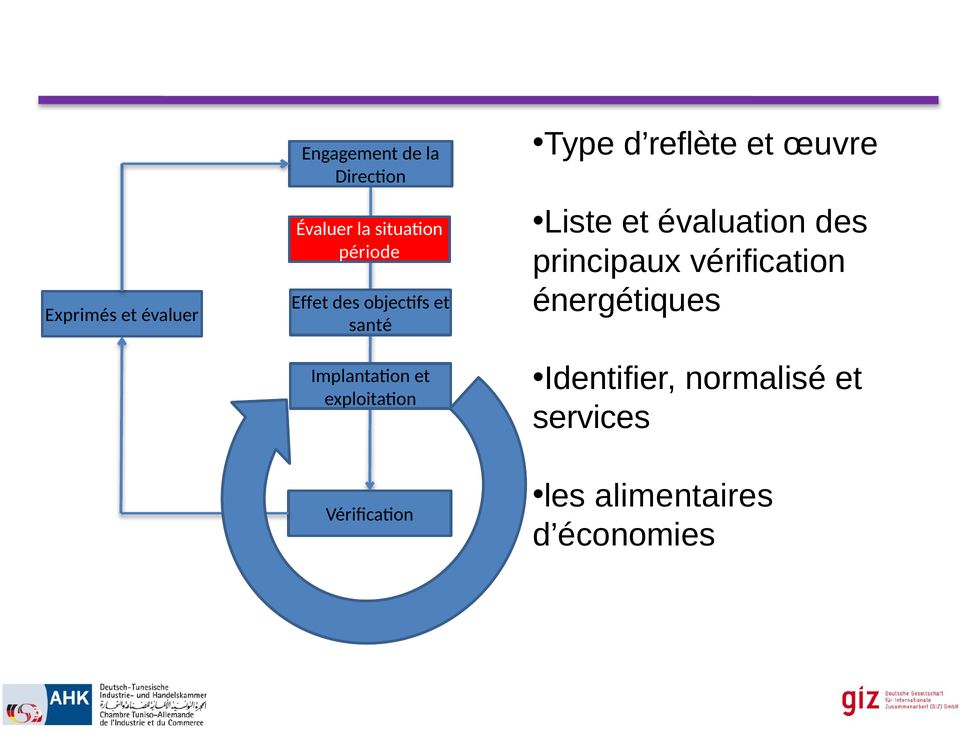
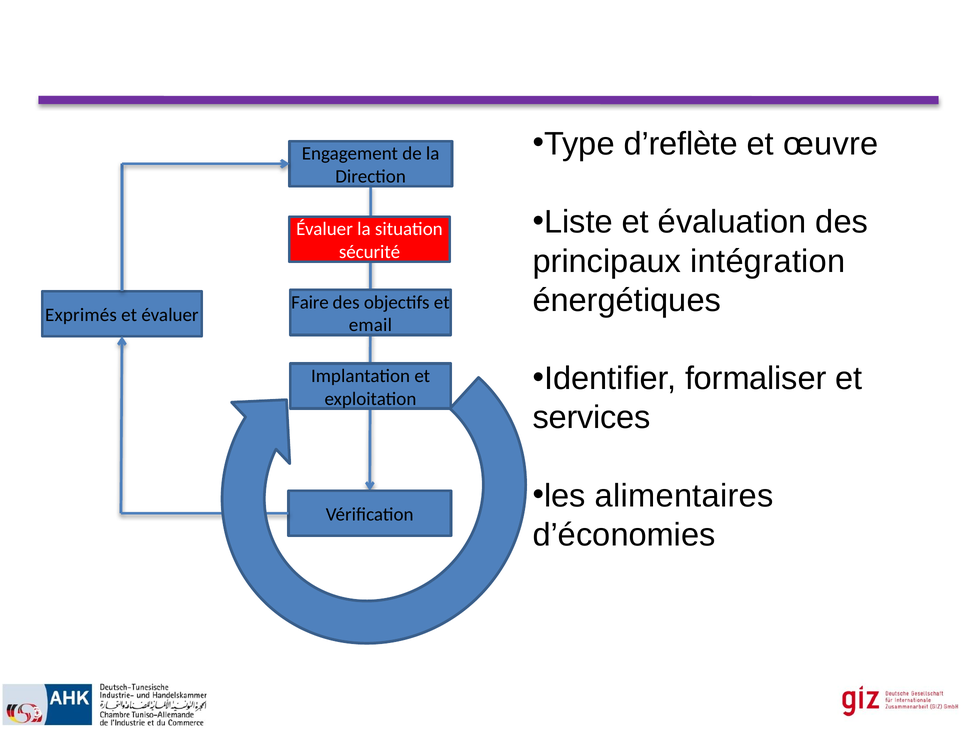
période: période -> sécurité (370, 252)
principaux vérification: vérification -> intégration (768, 261)
Effet: Effet -> Faire (310, 302)
santé: santé -> email (370, 325)
normalisé: normalisé -> formaliser (756, 378)
